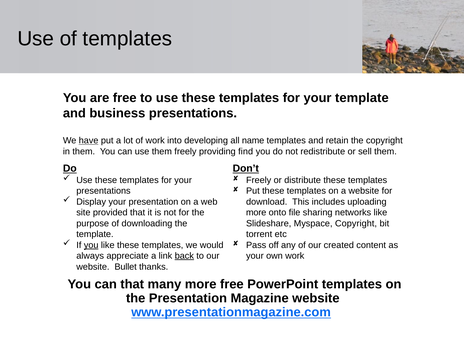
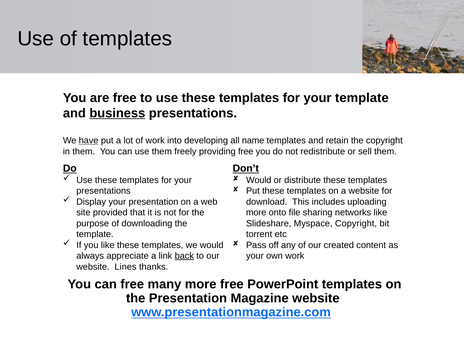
business underline: none -> present (117, 113)
providing find: find -> free (246, 151)
Freely: Freely -> Would (259, 180)
you underline: present -> none (91, 245)
Bullet: Bullet -> Lines (126, 267)
can that: that -> free (132, 284)
